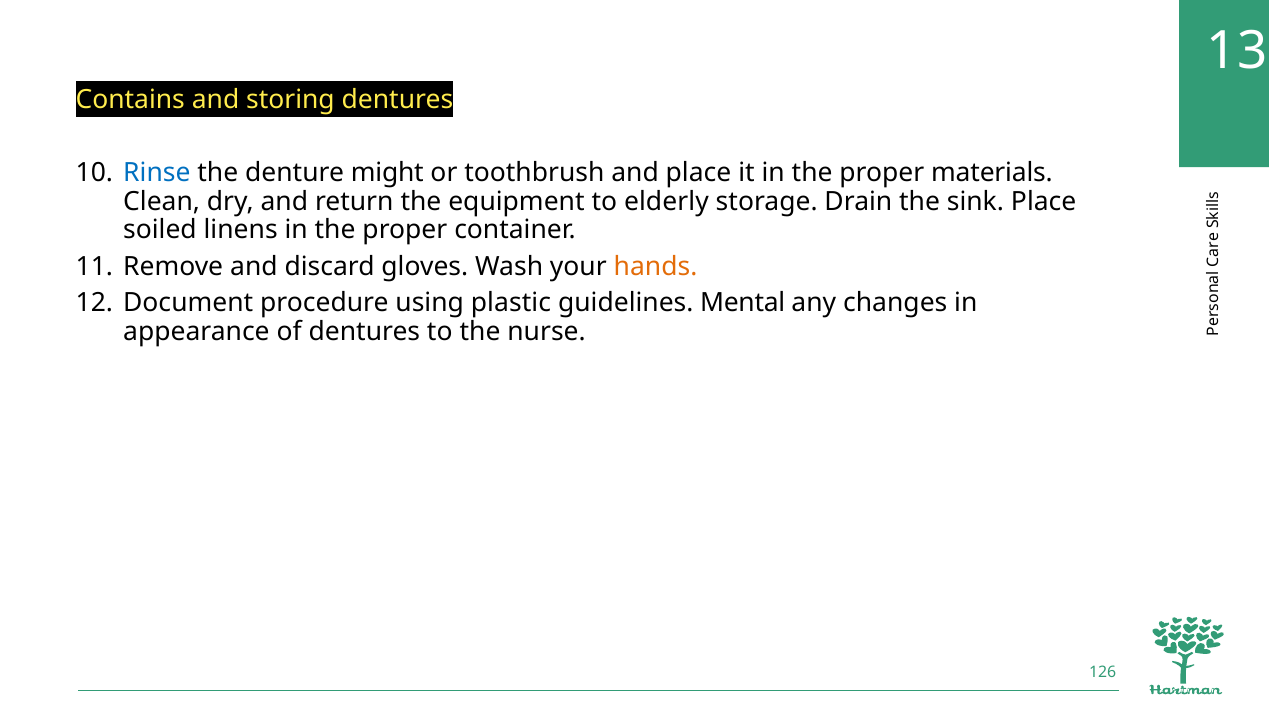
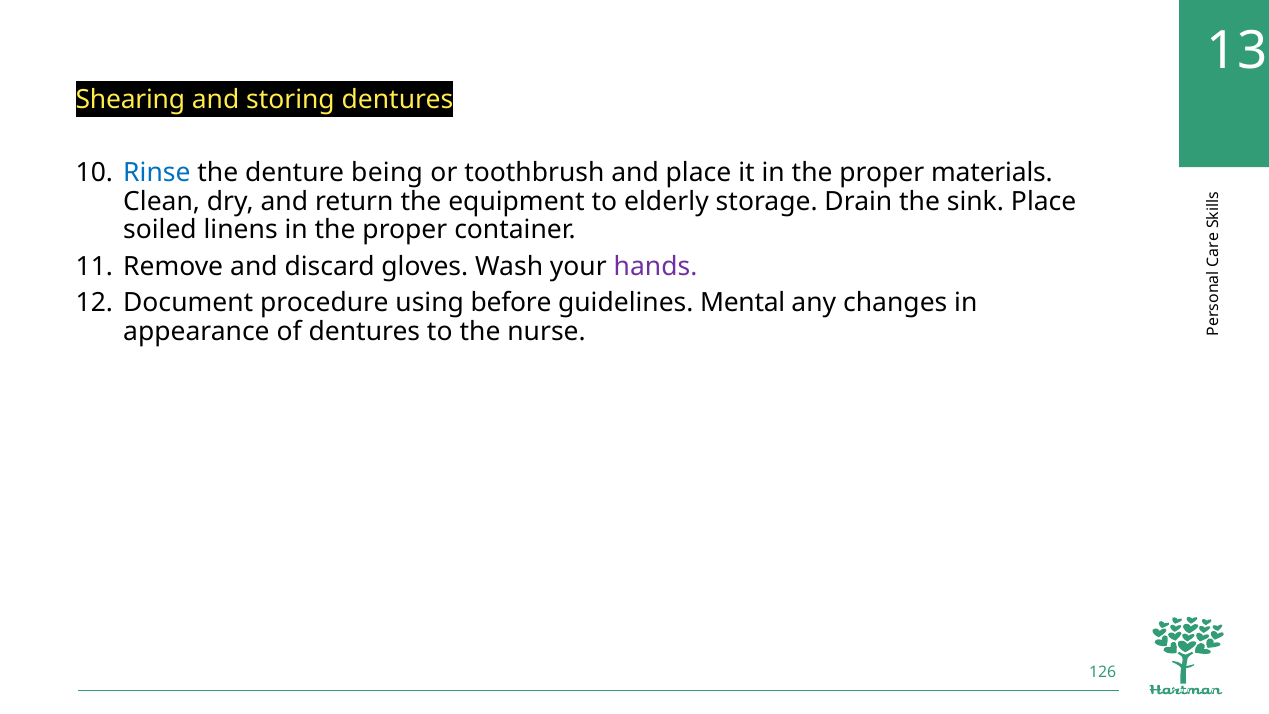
Contains: Contains -> Shearing (130, 100)
might: might -> being (387, 173)
hands colour: orange -> purple (656, 267)
plastic: plastic -> before (511, 303)
